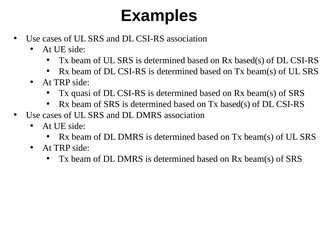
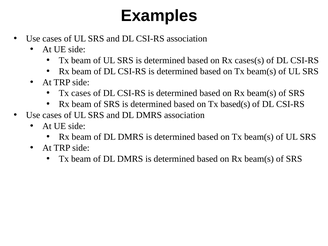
Rx based(s: based(s -> cases(s (249, 60)
Tx quasi: quasi -> cases (81, 93)
